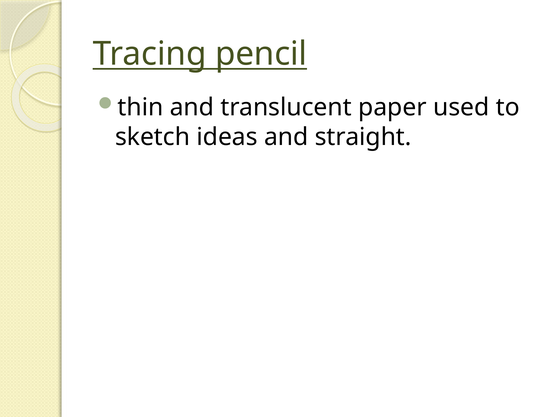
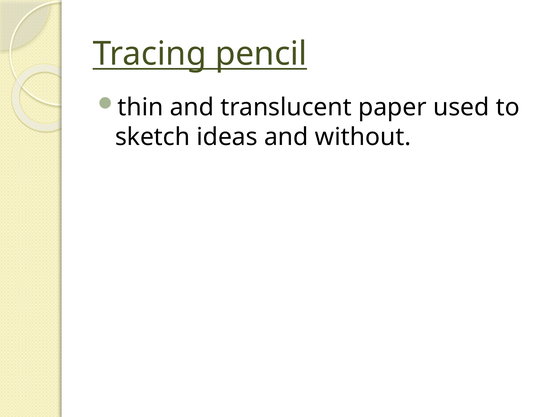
straight: straight -> without (363, 137)
